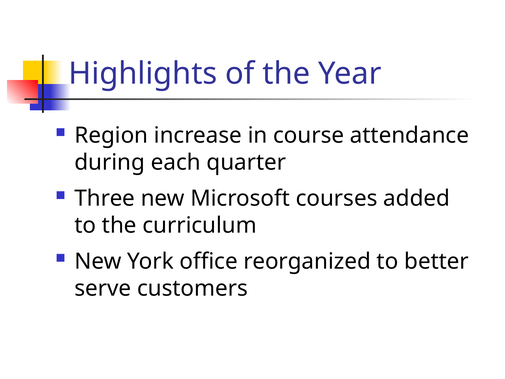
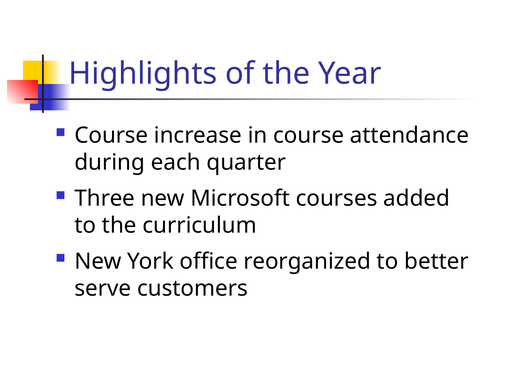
Region: Region -> Course (111, 135)
